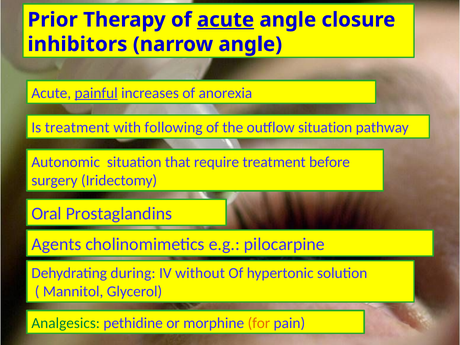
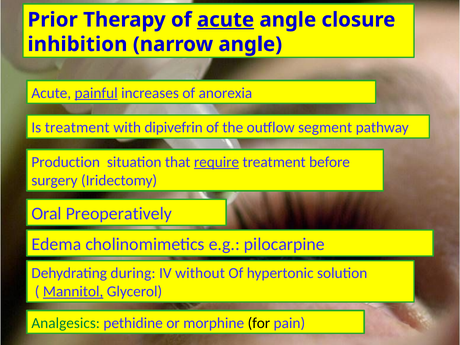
inhibitors: inhibitors -> inhibition (77, 44)
following: following -> dipivefrin (174, 128)
outflow situation: situation -> segment (325, 128)
Autonomic: Autonomic -> Production (66, 162)
require underline: none -> present (217, 162)
Prostaglandins: Prostaglandins -> Preoperatively (119, 214)
Agents: Agents -> Edema (56, 244)
Mannitol underline: none -> present (73, 292)
for colour: orange -> black (259, 323)
